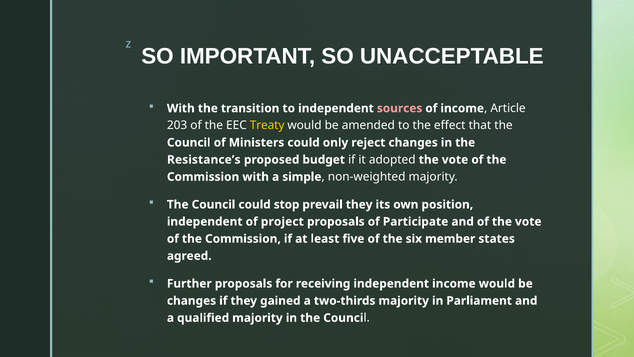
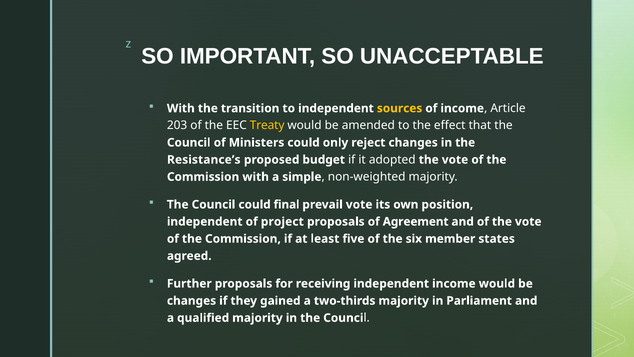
sources colour: pink -> yellow (400, 108)
stop: stop -> final (287, 204)
prevail they: they -> vote (359, 204)
Participate: Participate -> Agreement (416, 221)
